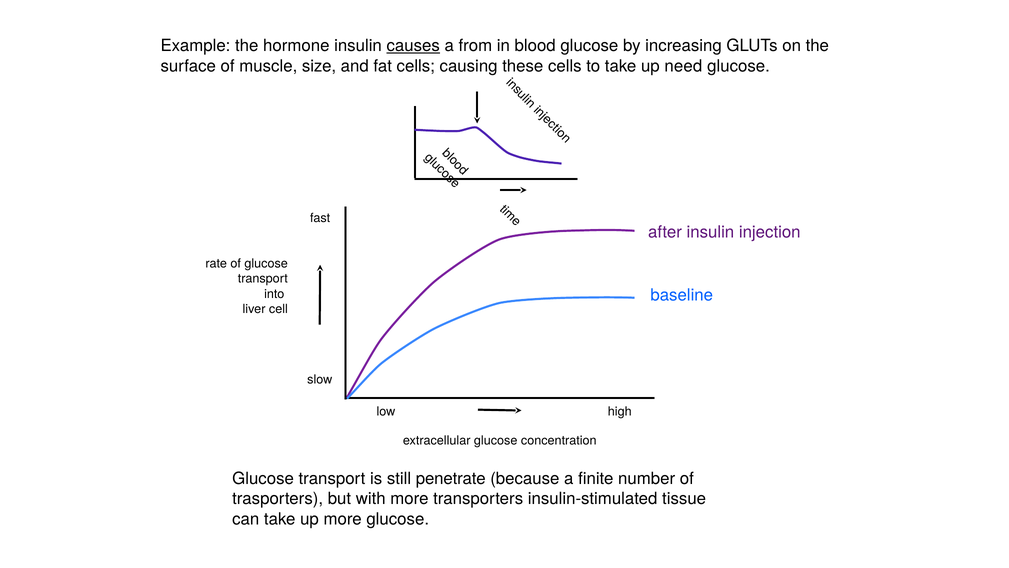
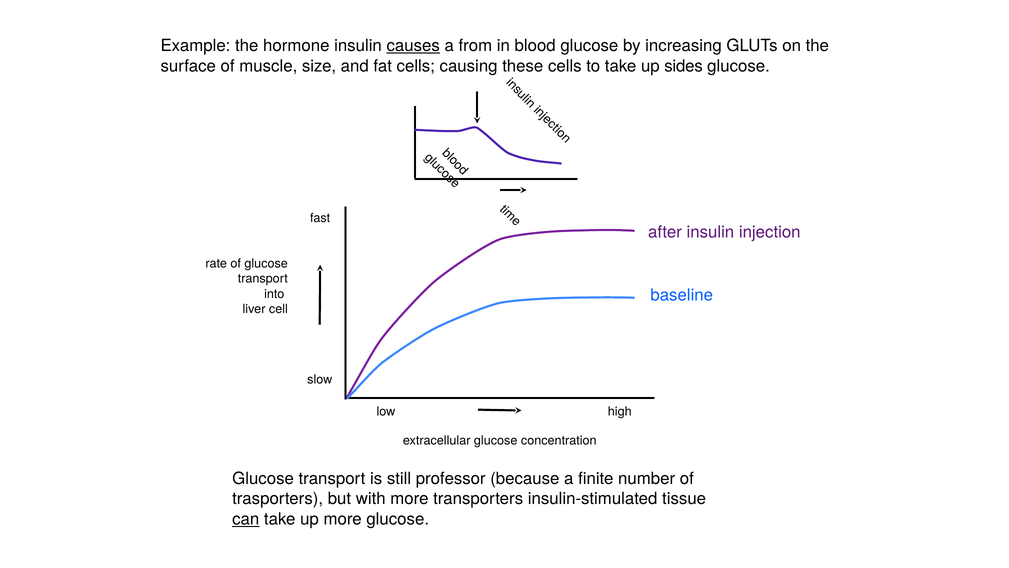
need: need -> sides (684, 66)
penetrate: penetrate -> professor (451, 478)
can underline: none -> present (246, 519)
